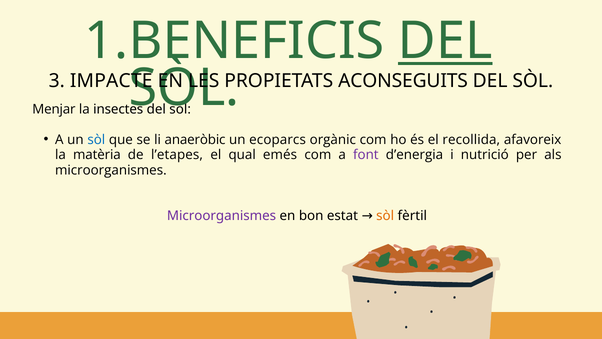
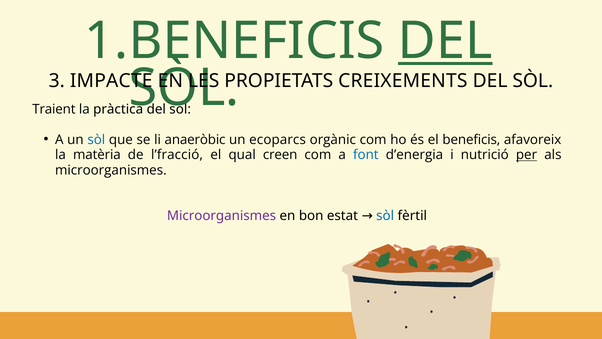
ACONSEGUITS: ACONSEGUITS -> CREIXEMENTS (403, 81)
Menjar: Menjar -> Traient (54, 109)
insectes: insectes -> pràctica (118, 109)
recollida: recollida -> beneficis (471, 139)
l’etapes: l’etapes -> l’fracció (177, 155)
emés: emés -> creen (280, 155)
font colour: purple -> blue (366, 155)
per underline: none -> present (527, 155)
sòl colour: orange -> blue (385, 216)
